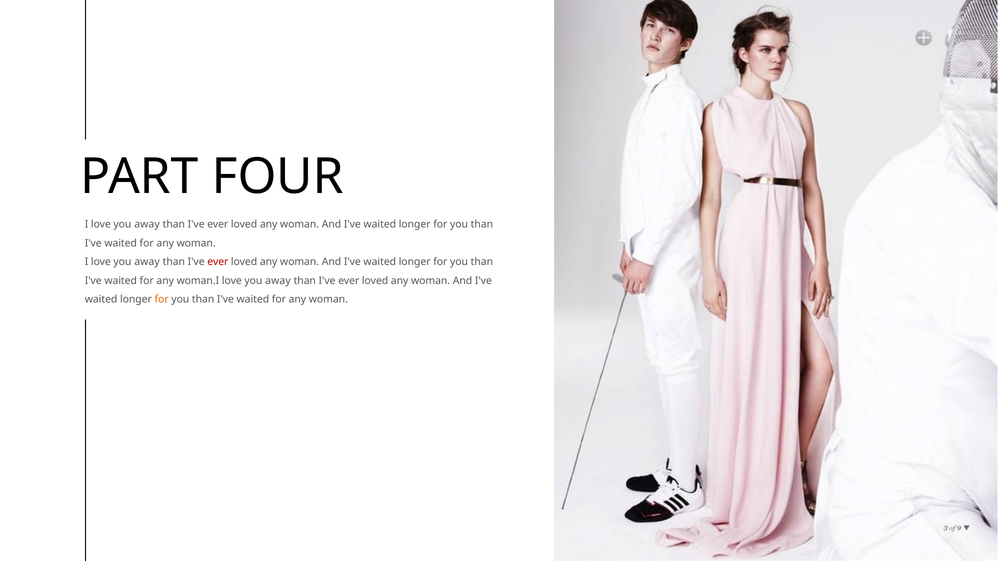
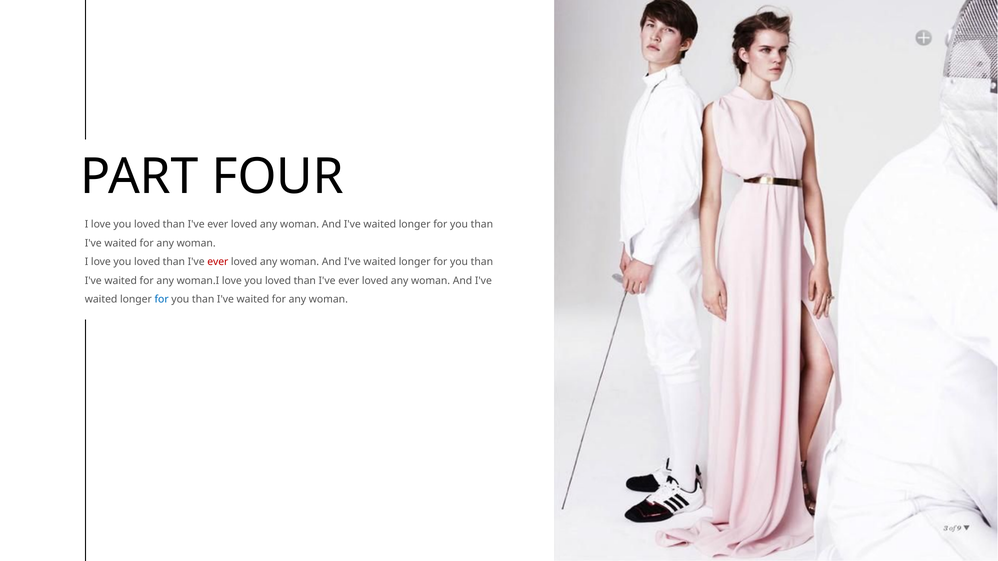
away: away -> loved (147, 225)
away: away -> loved (147, 262)
woman.I love you away: away -> loved (278, 281)
for colour: orange -> blue (162, 300)
